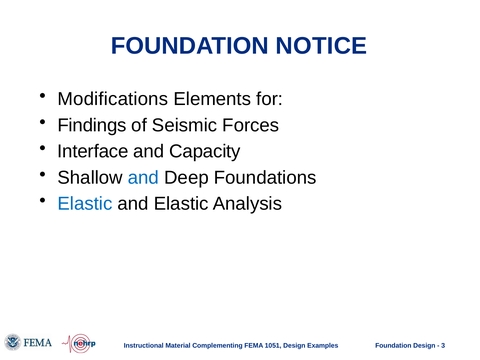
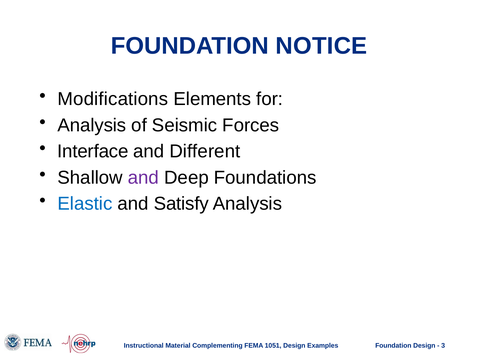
Findings: Findings -> Analysis (92, 125)
Capacity: Capacity -> Different (205, 151)
and colour: blue -> purple (143, 178)
and Elastic: Elastic -> Satisfy (181, 204)
